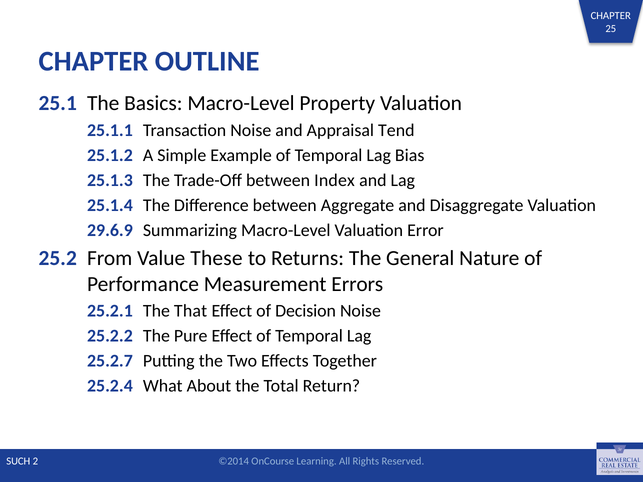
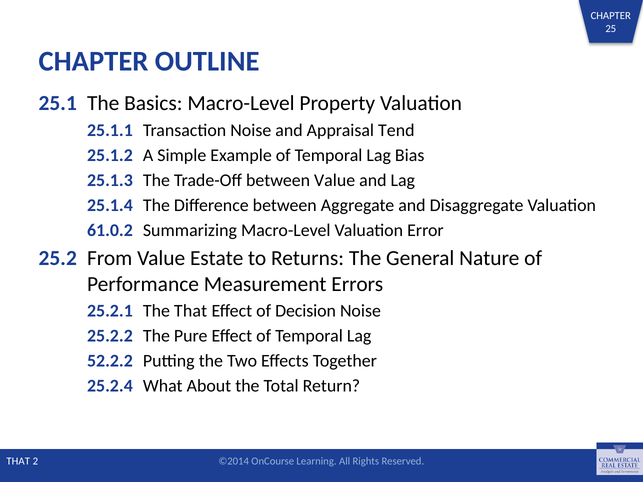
between Index: Index -> Value (335, 180)
29.6.9: 29.6.9 -> 61.0.2 (110, 230)
These: These -> Estate (217, 258)
25.2.7: 25.2.7 -> 52.2.2 (110, 361)
SUCH: SUCH -> THAT (18, 462)
